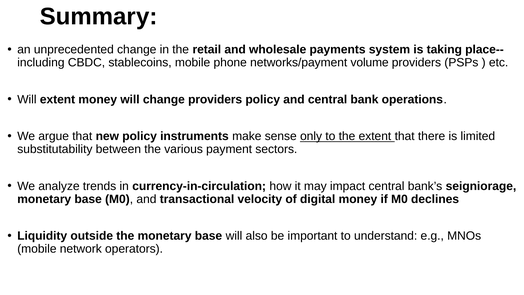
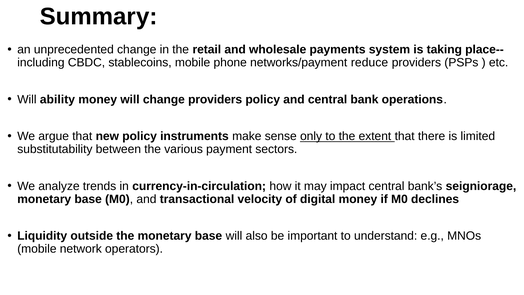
volume: volume -> reduce (369, 62)
Will extent: extent -> ability (57, 99)
